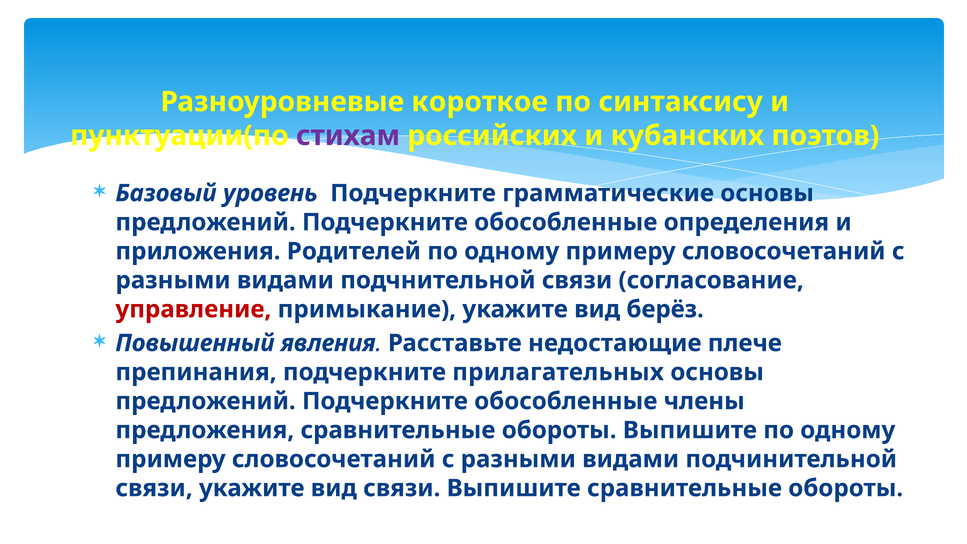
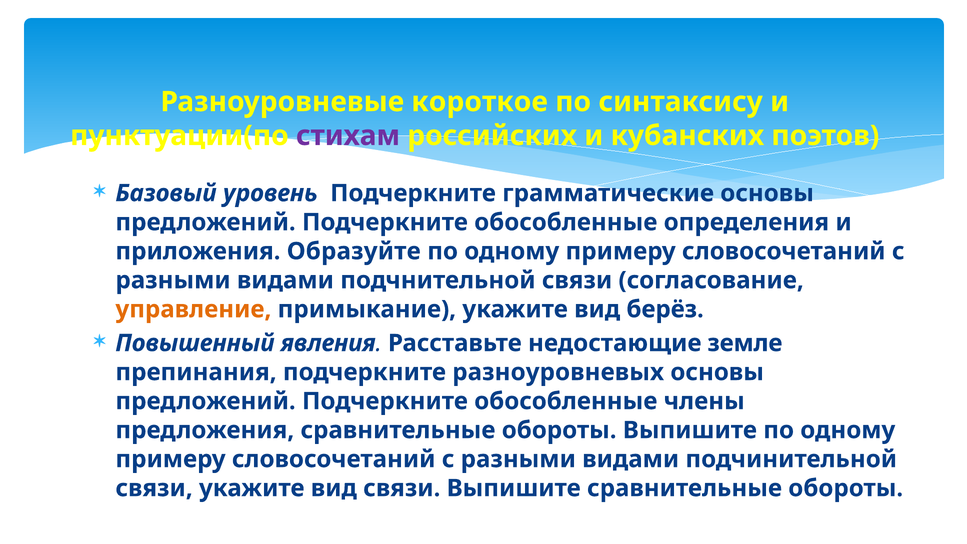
Родителей: Родителей -> Образуйте (354, 251)
управление colour: red -> orange (193, 309)
плече: плече -> земле (745, 343)
прилагательных: прилагательных -> разноуровневых (558, 372)
